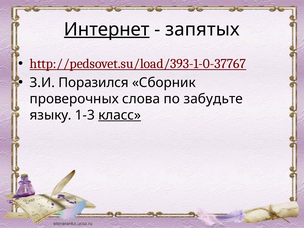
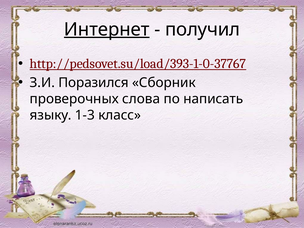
запятых: запятых -> получил (203, 29)
забудьте: забудьте -> написать (213, 99)
класс underline: present -> none (120, 115)
